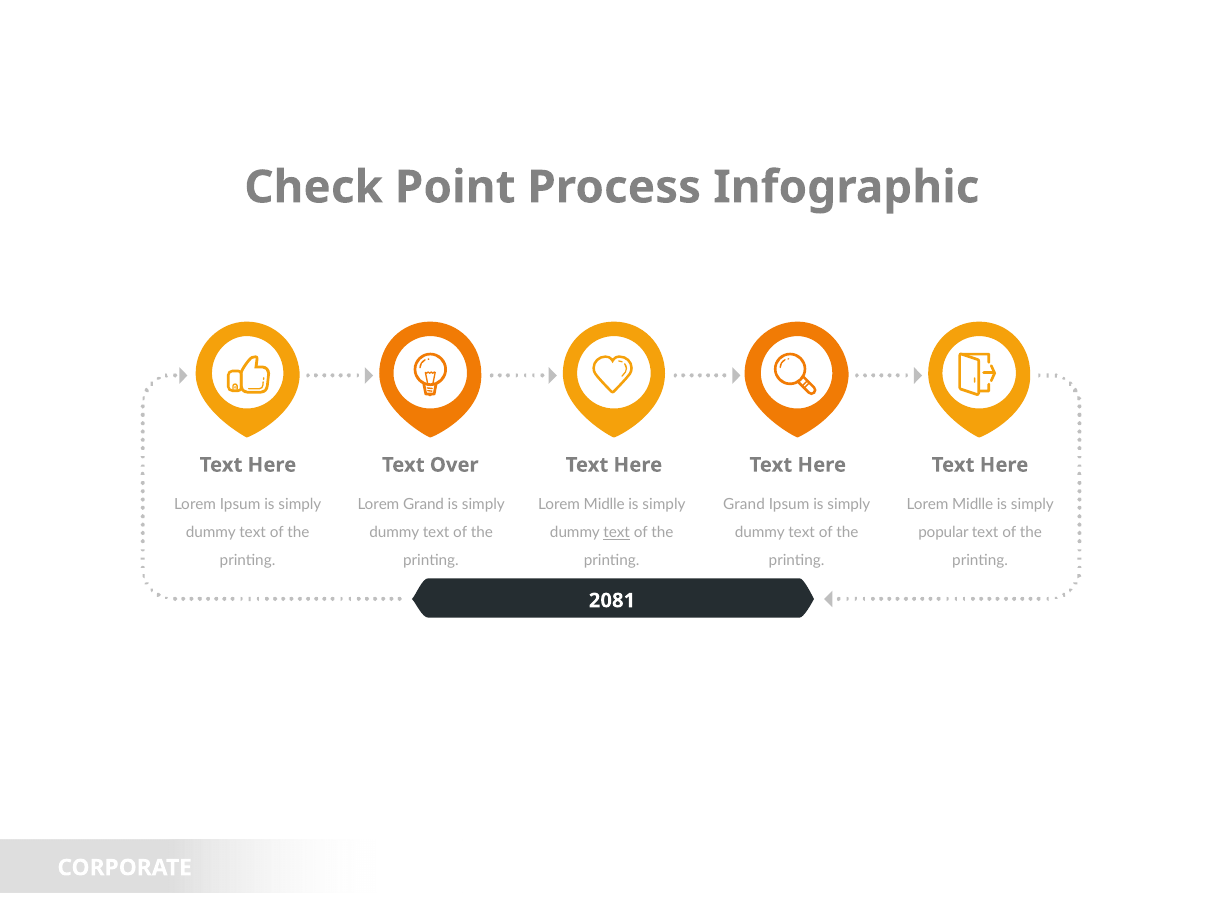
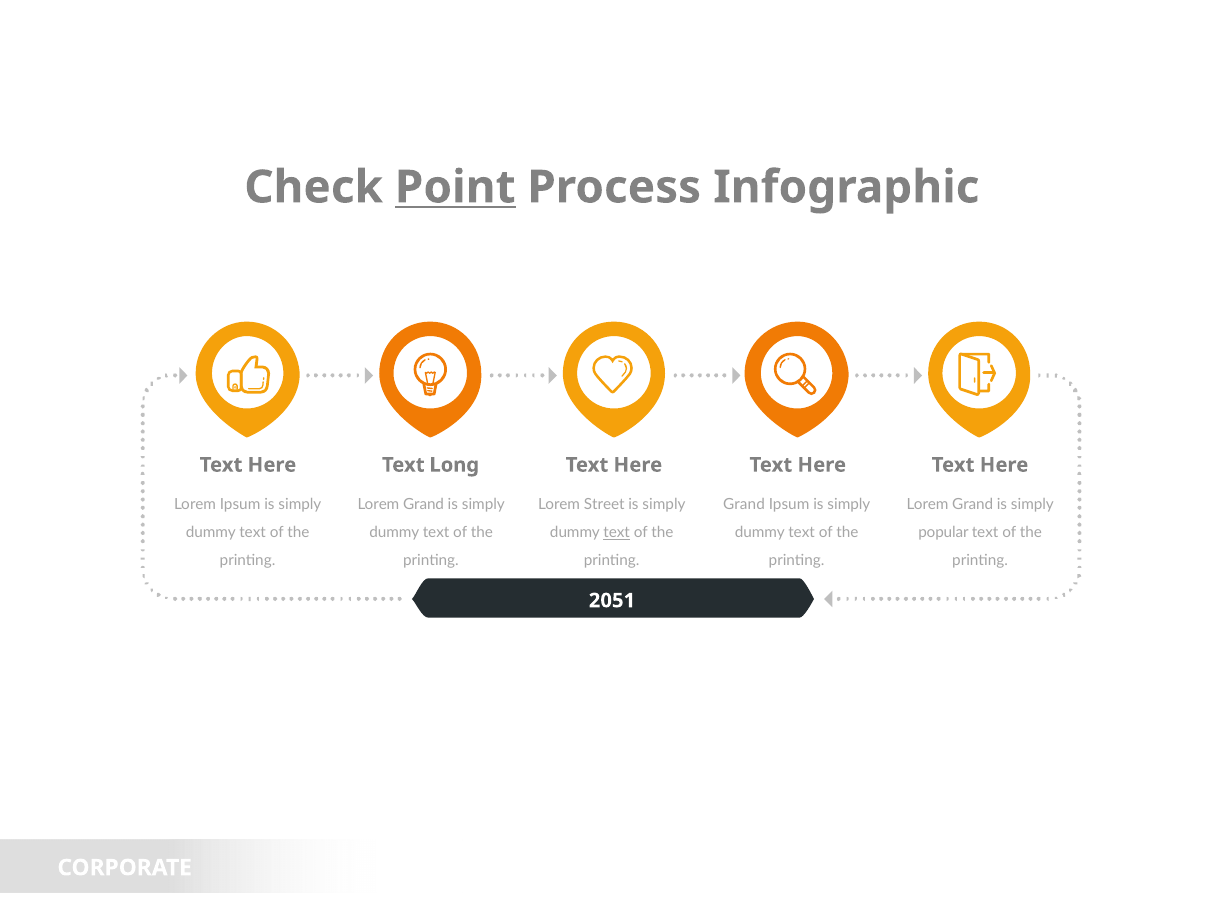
Point underline: none -> present (455, 187)
Over: Over -> Long (454, 465)
Midlle: Midlle -> Street (604, 505)
Midlle: Midlle -> Grand (973, 505)
2081: 2081 -> 2051 (612, 601)
